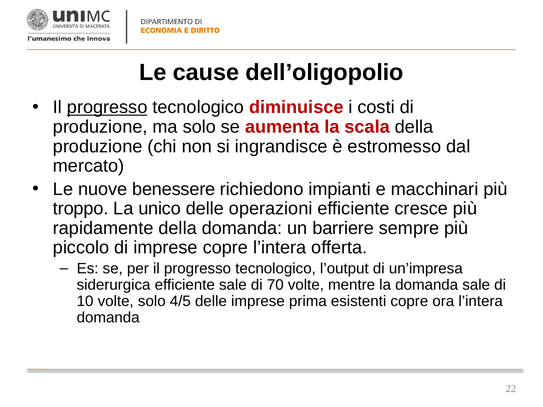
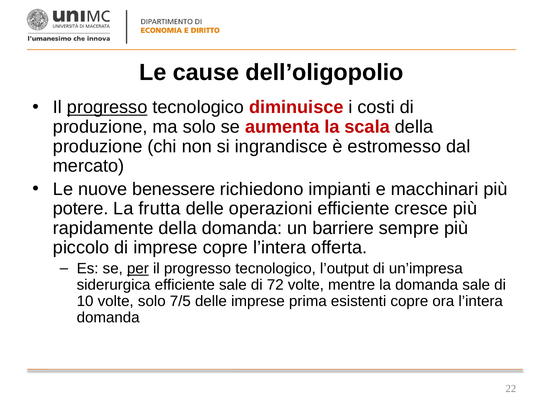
troppo: troppo -> potere (81, 209)
unico: unico -> frutta (159, 209)
per underline: none -> present (138, 269)
70: 70 -> 72 (275, 285)
4/5: 4/5 -> 7/5 (180, 301)
